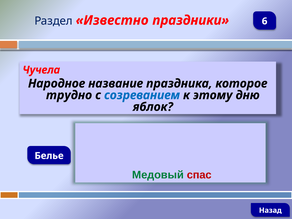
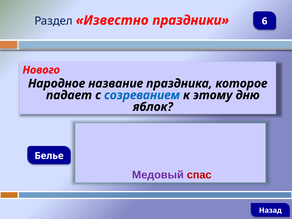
Чучела: Чучела -> Нового (41, 70)
трудно: трудно -> падает (69, 95)
Медовый colour: green -> purple (158, 175)
